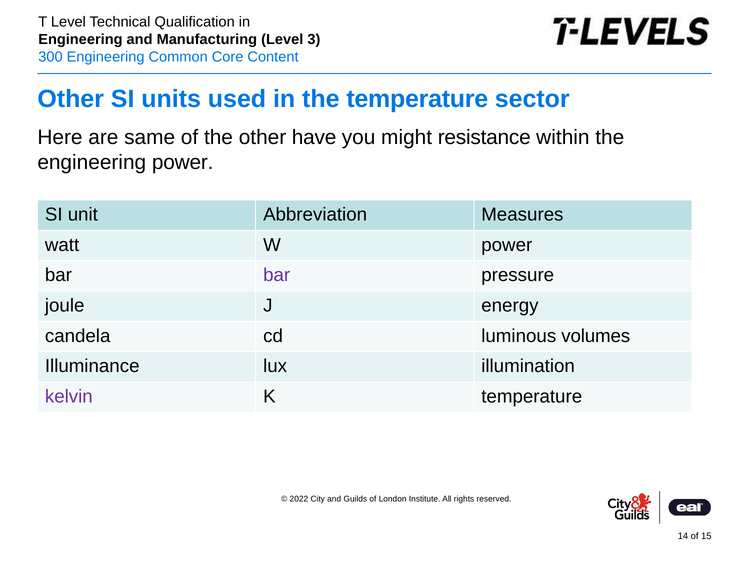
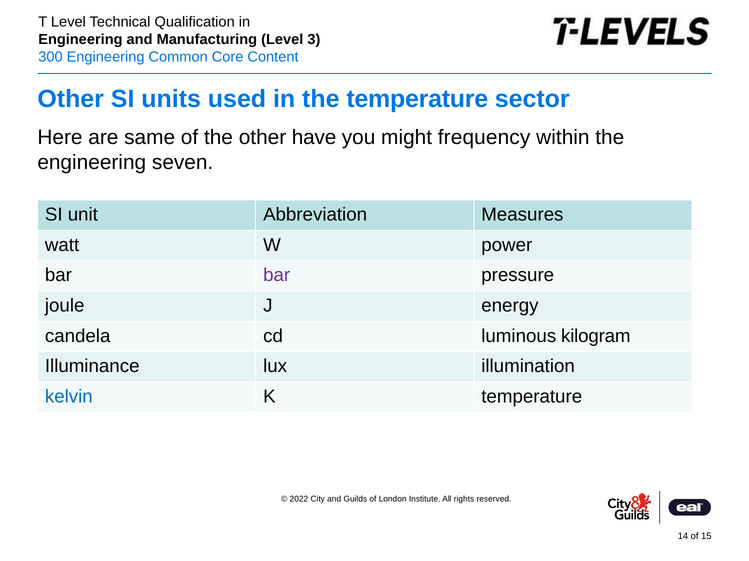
resistance: resistance -> frequency (484, 138)
engineering power: power -> seven (183, 163)
volumes: volumes -> kilogram (596, 336)
kelvin colour: purple -> blue (69, 397)
